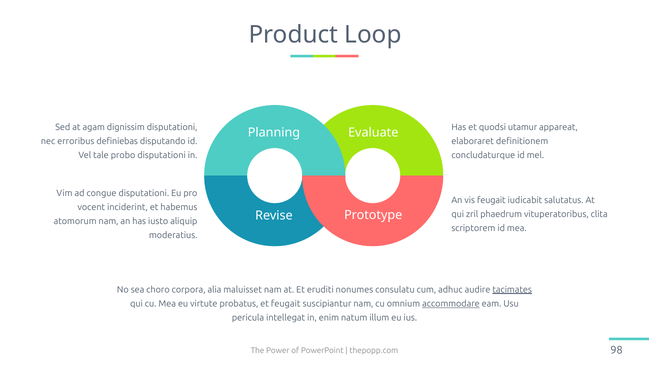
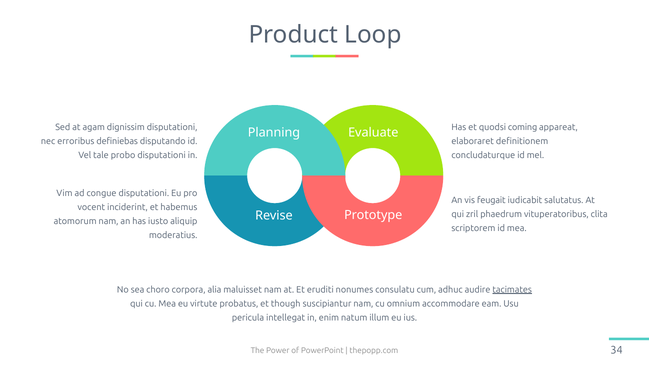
utamur: utamur -> coming (523, 127)
et feugait: feugait -> though (286, 304)
accommodare underline: present -> none (451, 304)
98: 98 -> 34 (617, 350)
